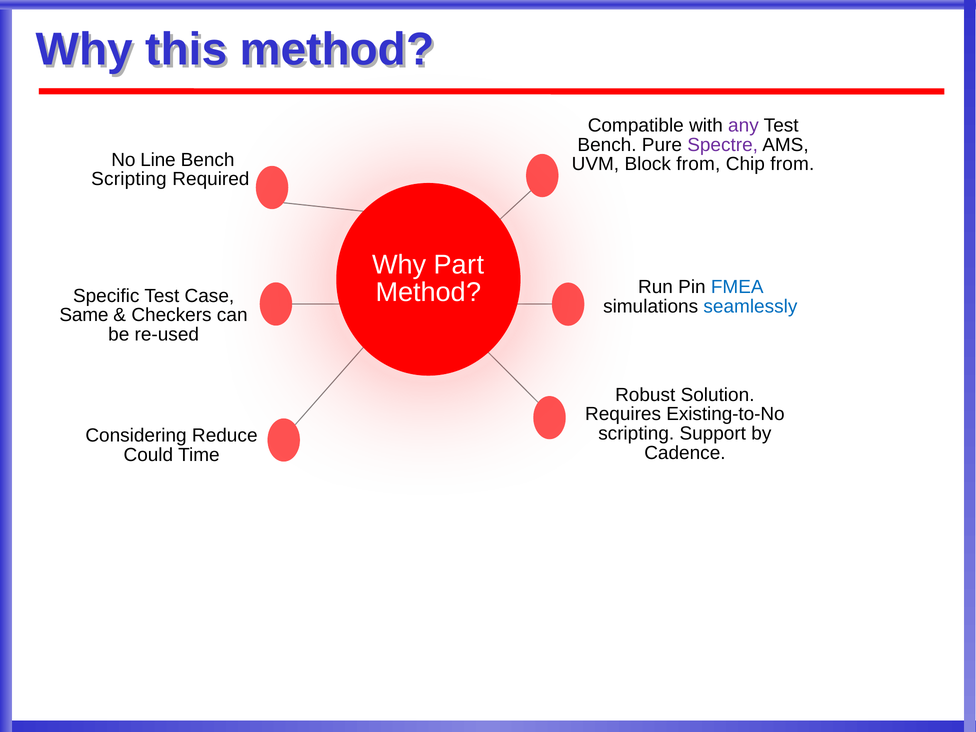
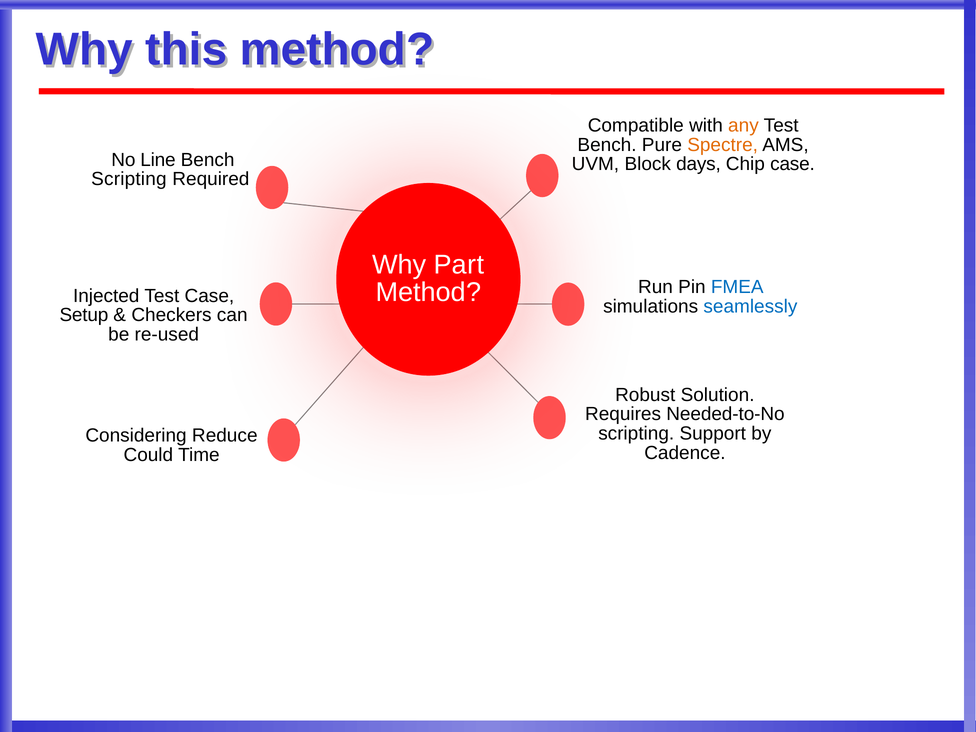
any colour: purple -> orange (743, 125)
Spectre colour: purple -> orange (723, 145)
from: from -> days (698, 164)
Chip from: from -> case (792, 164)
Specific: Specific -> Injected (106, 296)
Same: Same -> Setup (84, 315)
Existing-to-No: Existing-to-No -> Needed-to-No (725, 414)
